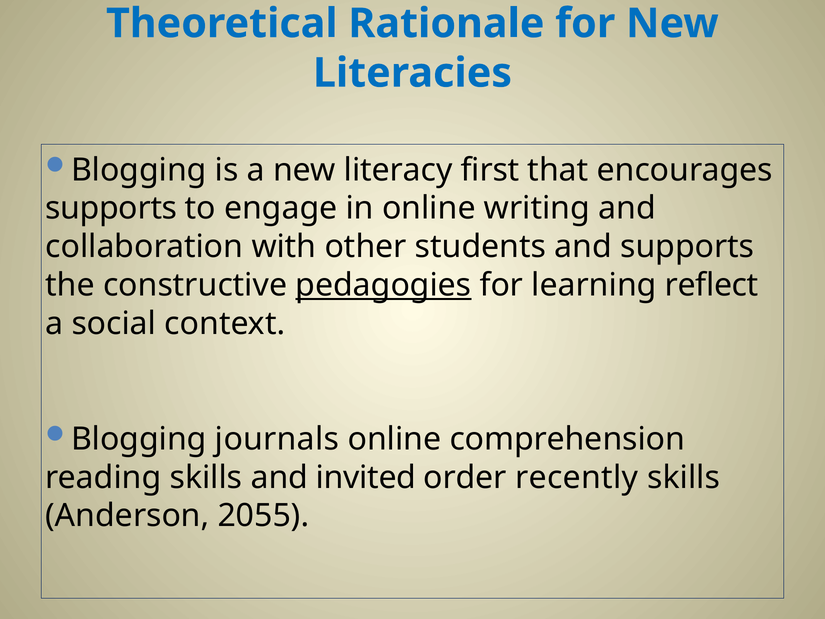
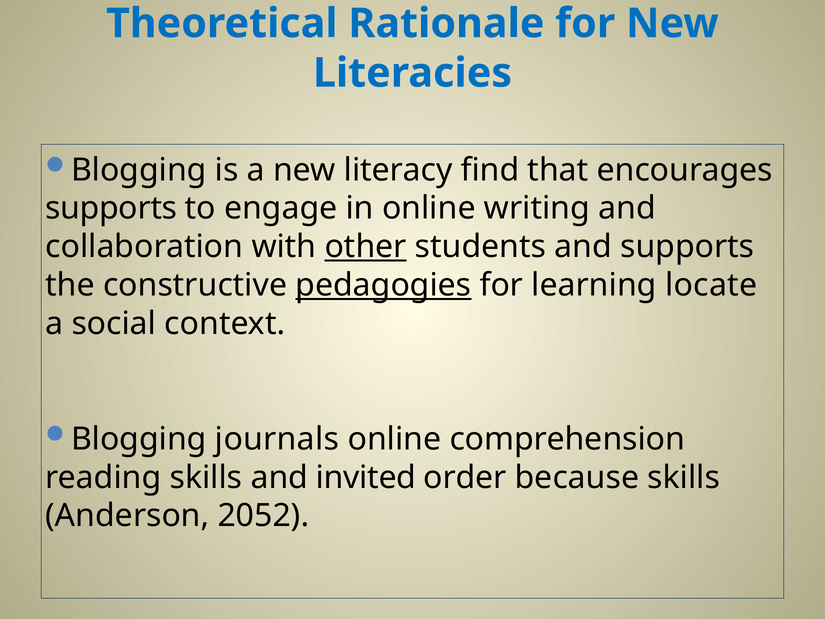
first: first -> find (490, 170)
other underline: none -> present (366, 247)
reflect: reflect -> locate (711, 285)
recently: recently -> because (577, 477)
2055: 2055 -> 2052 (263, 516)
